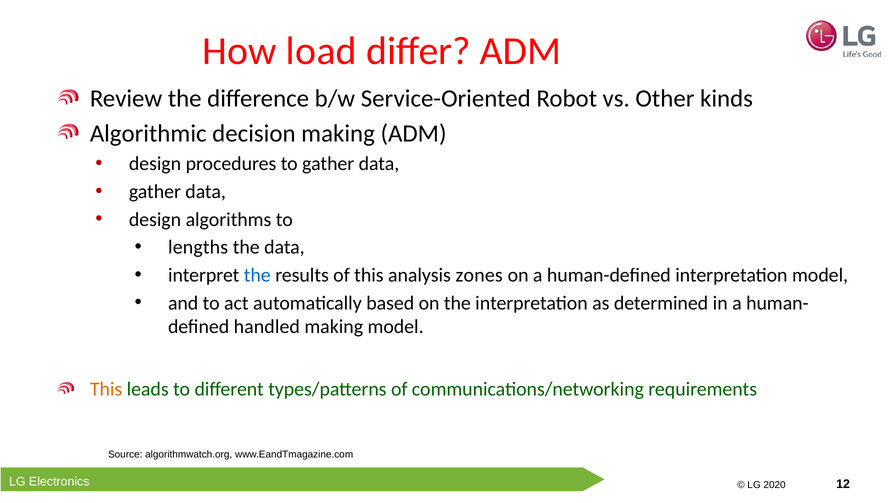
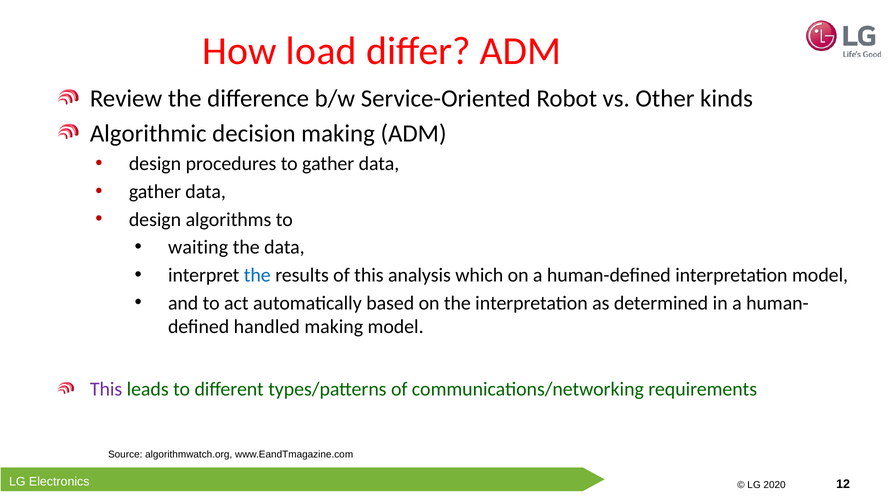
lengths: lengths -> waiting (198, 248)
zones: zones -> which (479, 275)
This colour: orange -> purple (106, 390)
